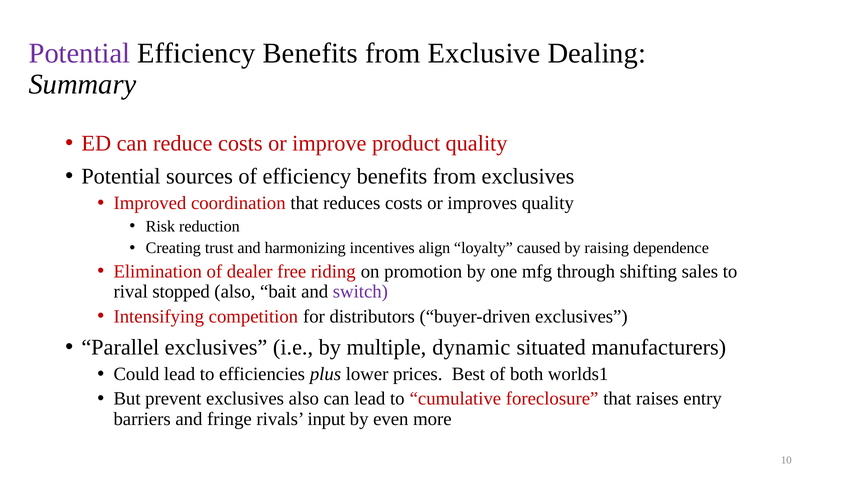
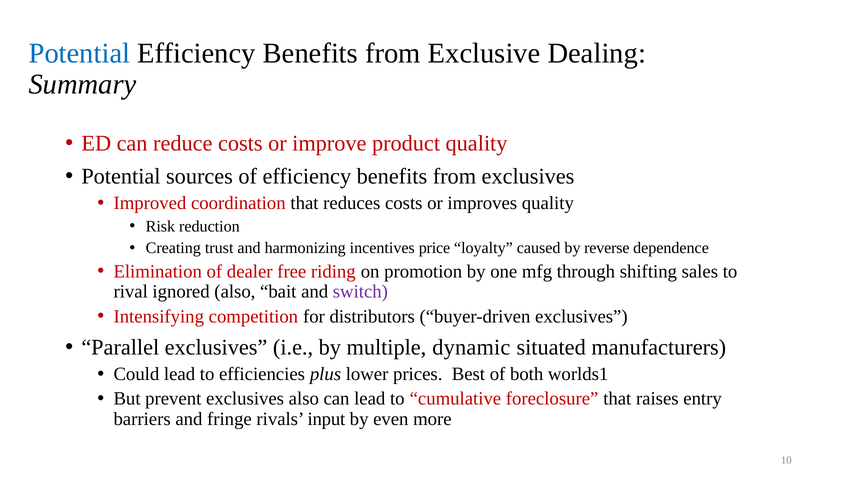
Potential colour: purple -> blue (79, 54)
align: align -> price (434, 248)
raising: raising -> reverse (607, 248)
stopped: stopped -> ignored (181, 292)
